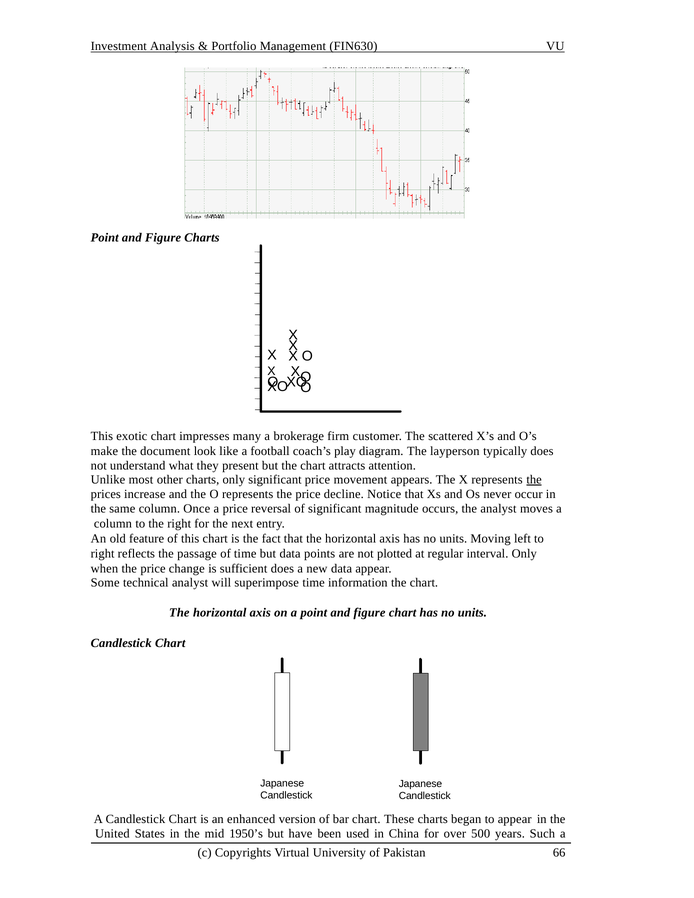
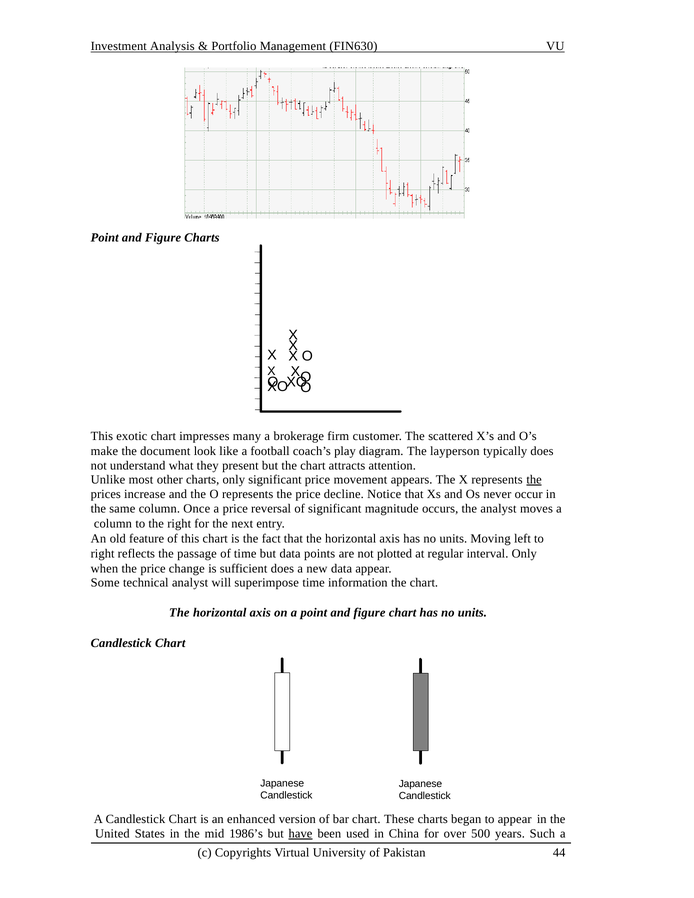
1950’s: 1950’s -> 1986’s (246, 834)
have underline: none -> present (300, 834)
66: 66 -> 44 (559, 853)
